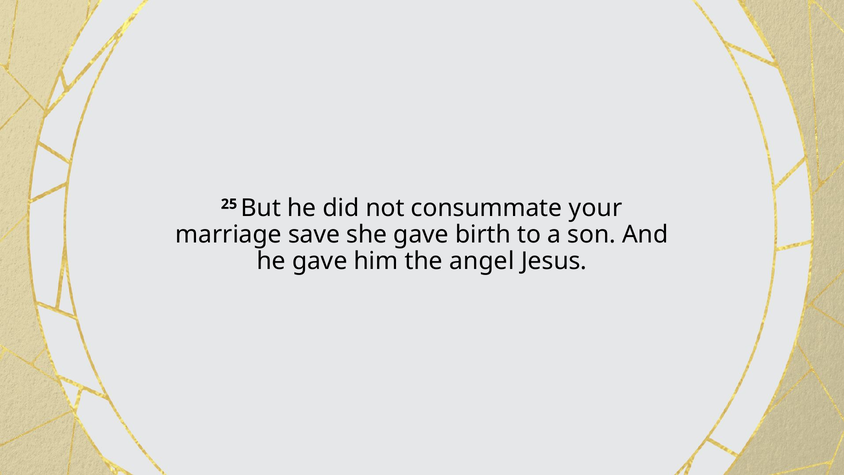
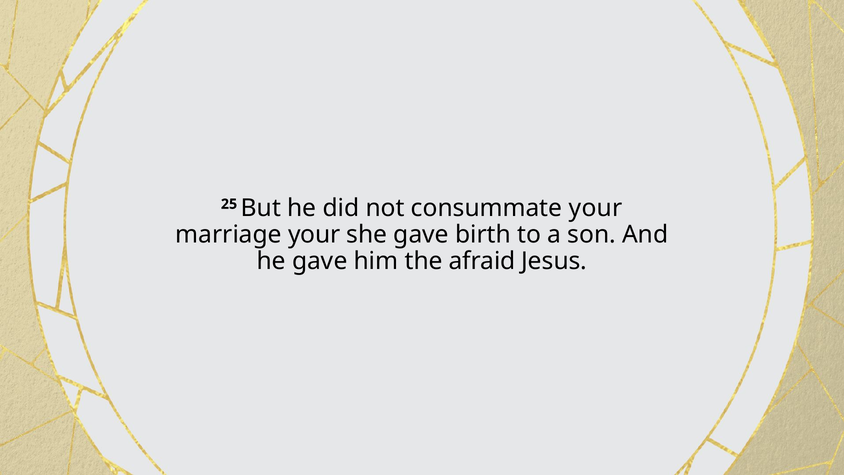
marriage save: save -> your (314, 235)
angel: angel -> afraid (482, 261)
